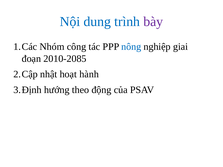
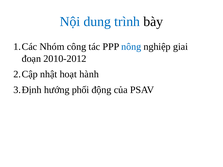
bày colour: purple -> black (153, 22)
2010-2085: 2010-2085 -> 2010-2012 (65, 59)
theo: theo -> phối (81, 90)
